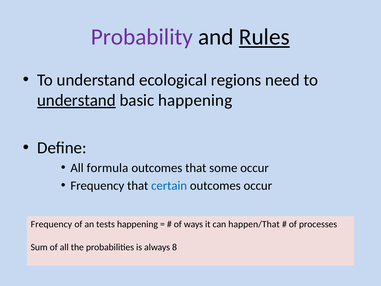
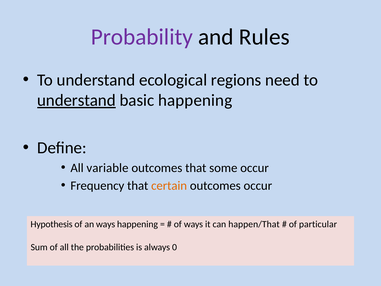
Rules underline: present -> none (264, 37)
formula: formula -> variable (107, 168)
certain colour: blue -> orange (169, 185)
Frequency: Frequency -> Hypothesis (52, 224)
an tests: tests -> ways (106, 224)
processes: processes -> particular (318, 224)
8: 8 -> 0 (175, 247)
